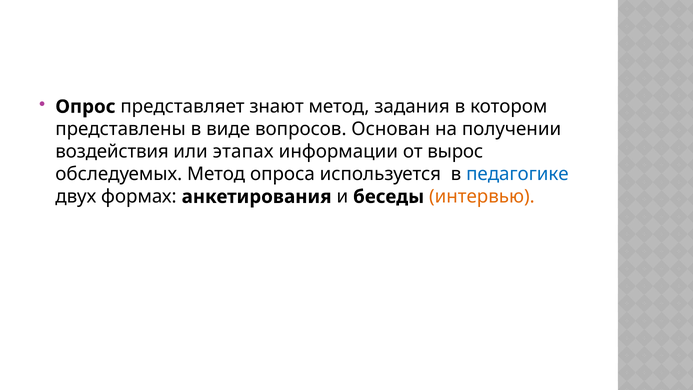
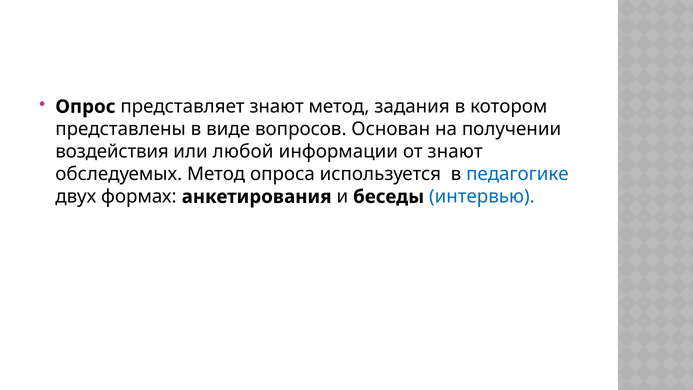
этапах: этапах -> любой (243, 152)
от вырос: вырос -> знают (455, 152)
интервью colour: orange -> blue (482, 197)
